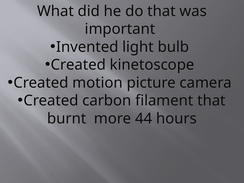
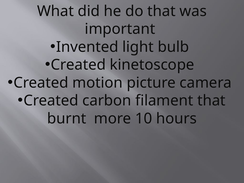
44: 44 -> 10 (144, 119)
